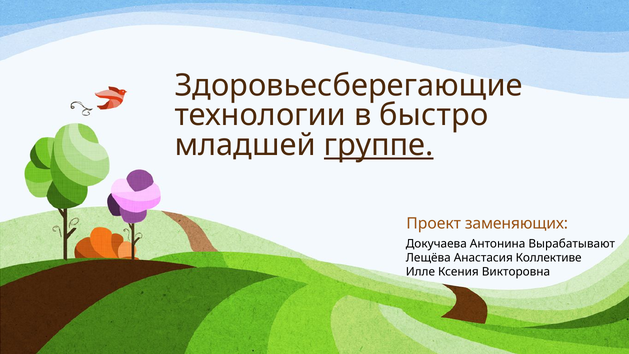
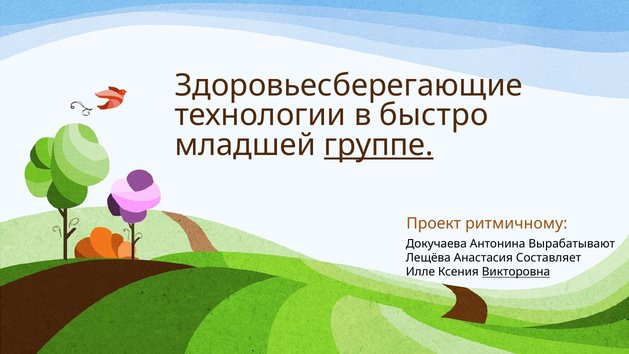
заменяющих: заменяющих -> ритмичному (516, 223)
Коллективе: Коллективе -> Составляет (549, 258)
Викторовна underline: none -> present (516, 272)
